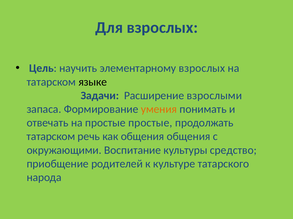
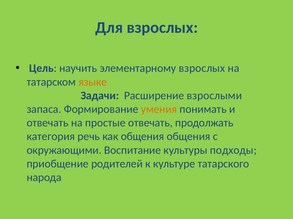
языке colour: black -> orange (93, 82)
простые простые: простые -> отвечать (150, 123)
татарском: татарском -> категория (51, 137)
средство: средство -> подходы (233, 151)
